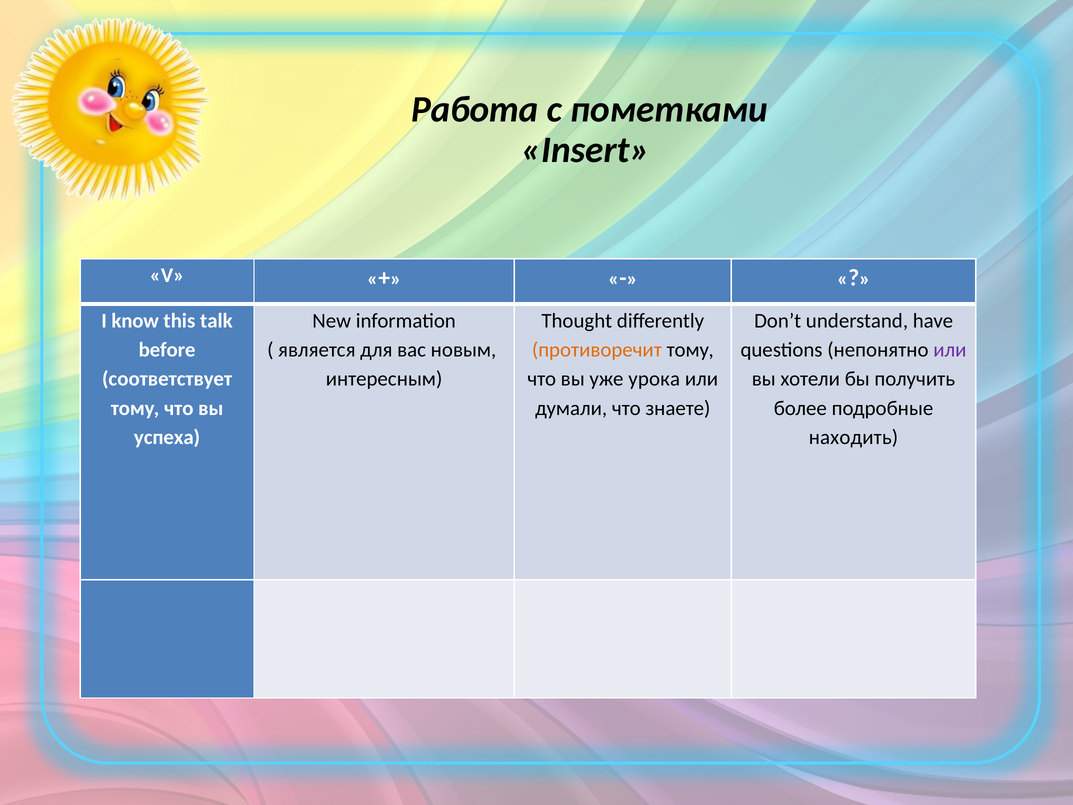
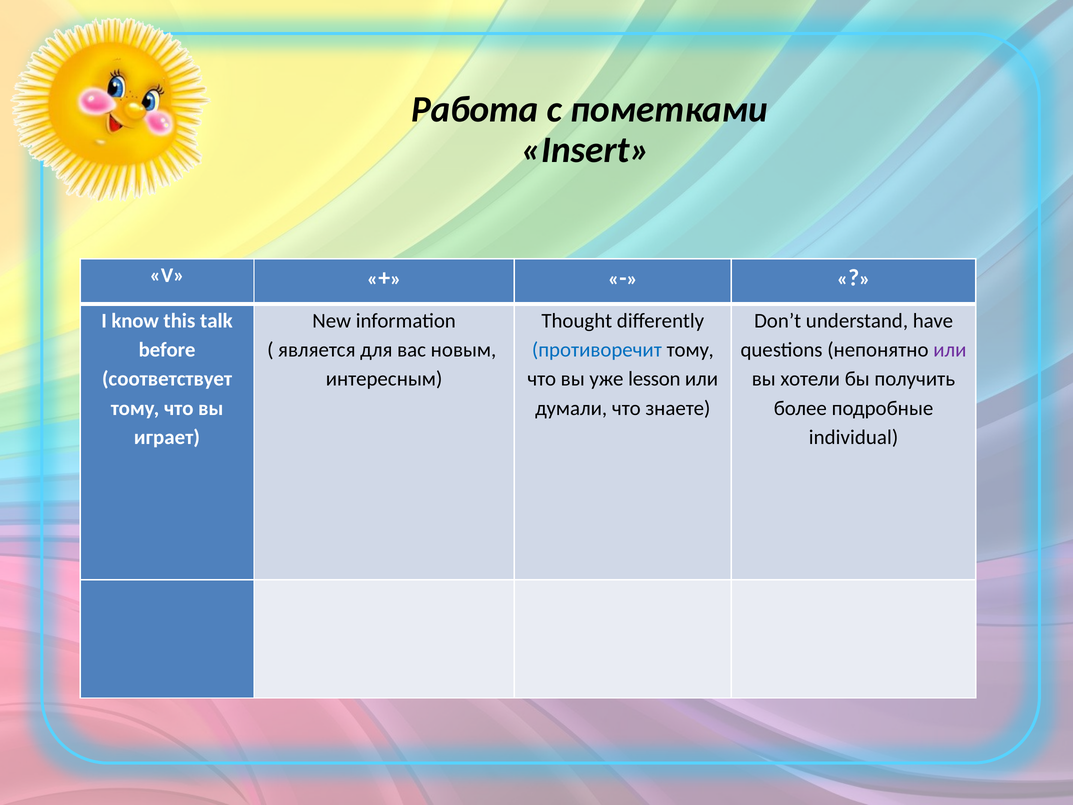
противоречит colour: orange -> blue (597, 350)
урока: урока -> lesson (654, 379)
успеха: успеха -> играет (167, 437)
находить: находить -> individual (854, 437)
